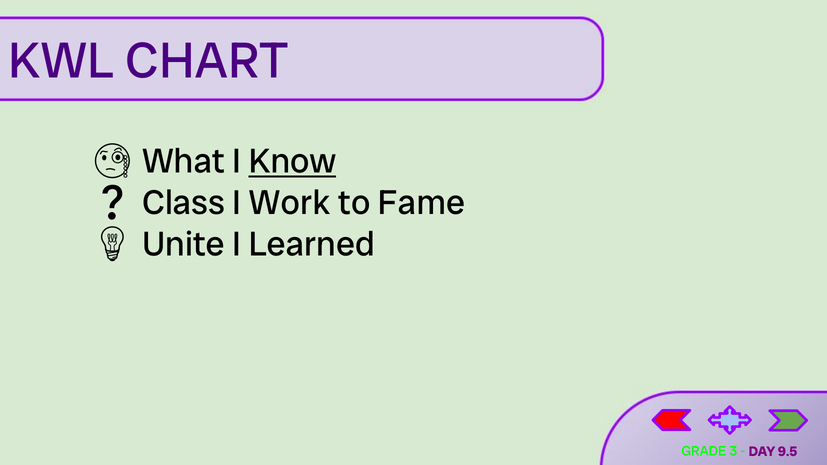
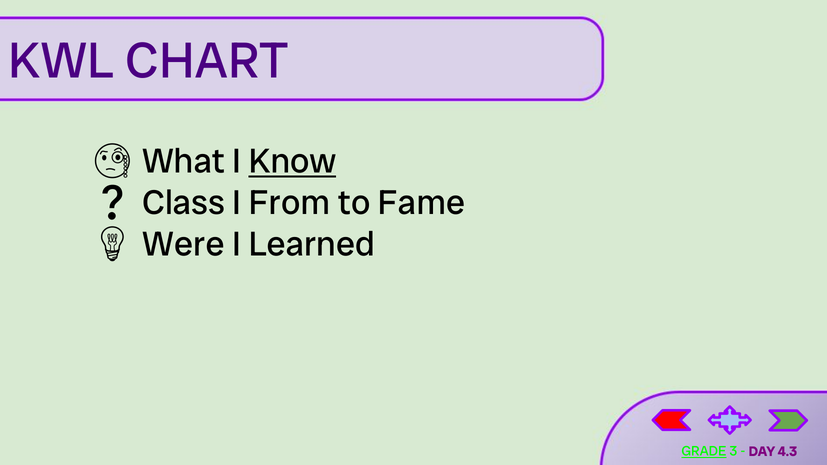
Work: Work -> From (290, 203)
Unite: Unite -> Were (183, 244)
GRADE underline: none -> present (704, 452)
9.5: 9.5 -> 4.3 (787, 452)
